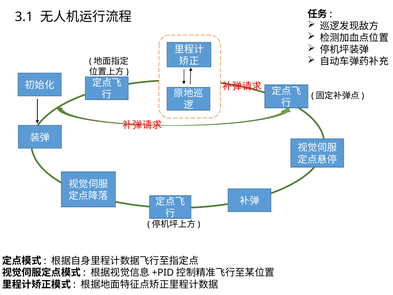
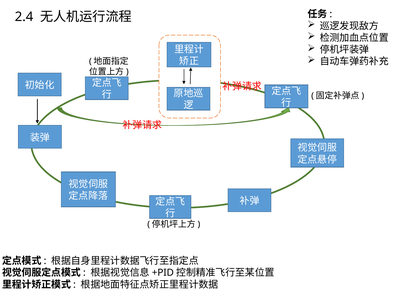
3.1: 3.1 -> 2.4 (24, 17)
